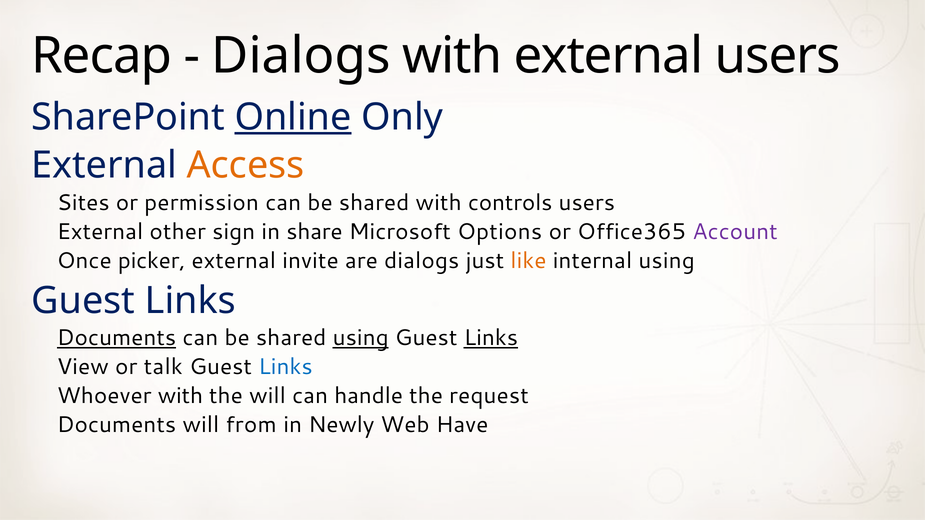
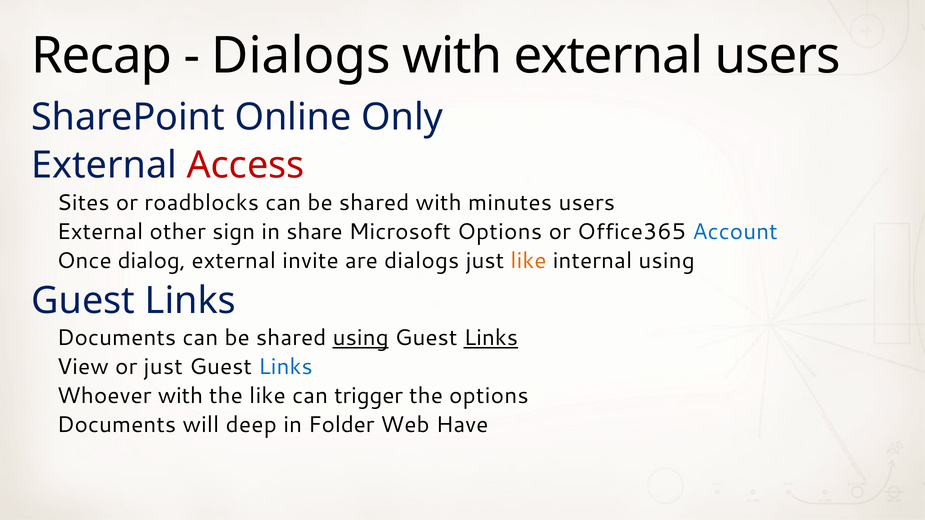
Online underline: present -> none (293, 117)
Access colour: orange -> red (246, 166)
permission: permission -> roadblocks (202, 203)
controls: controls -> minutes (510, 203)
Account colour: purple -> blue (735, 232)
picker: picker -> dialog (152, 261)
Documents underline: present -> none (117, 338)
or talk: talk -> just (163, 367)
the will: will -> like (267, 396)
handle: handle -> trigger (369, 396)
the request: request -> options (489, 396)
from: from -> deep (251, 425)
Newly: Newly -> Folder (341, 425)
